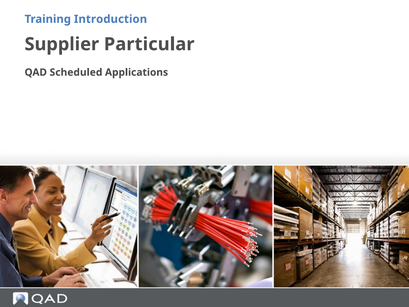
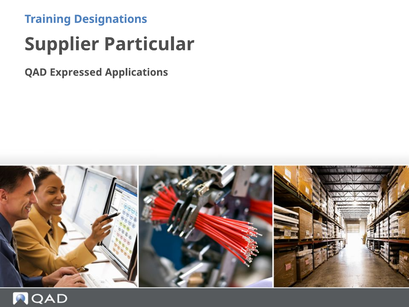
Introduction: Introduction -> Designations (111, 19)
Scheduled: Scheduled -> Expressed (76, 72)
